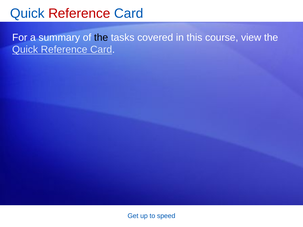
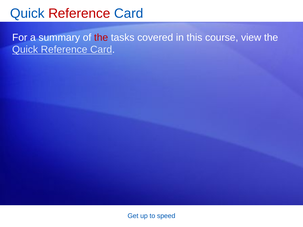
the colour: black -> red (101, 38)
